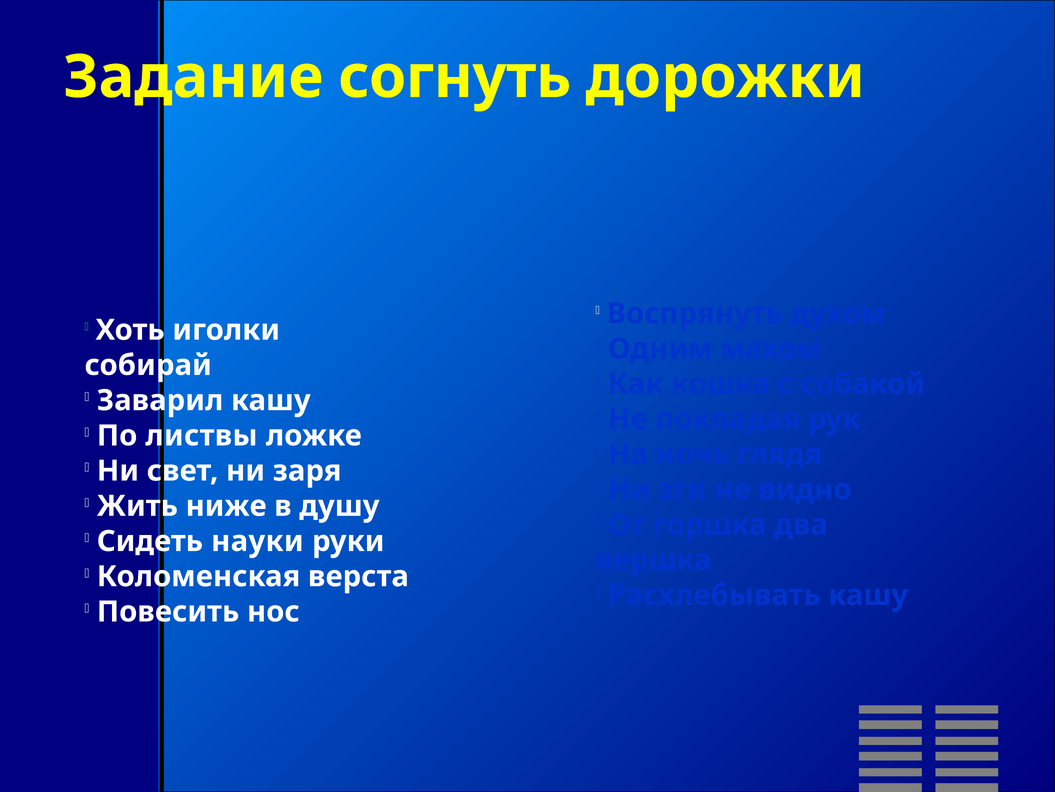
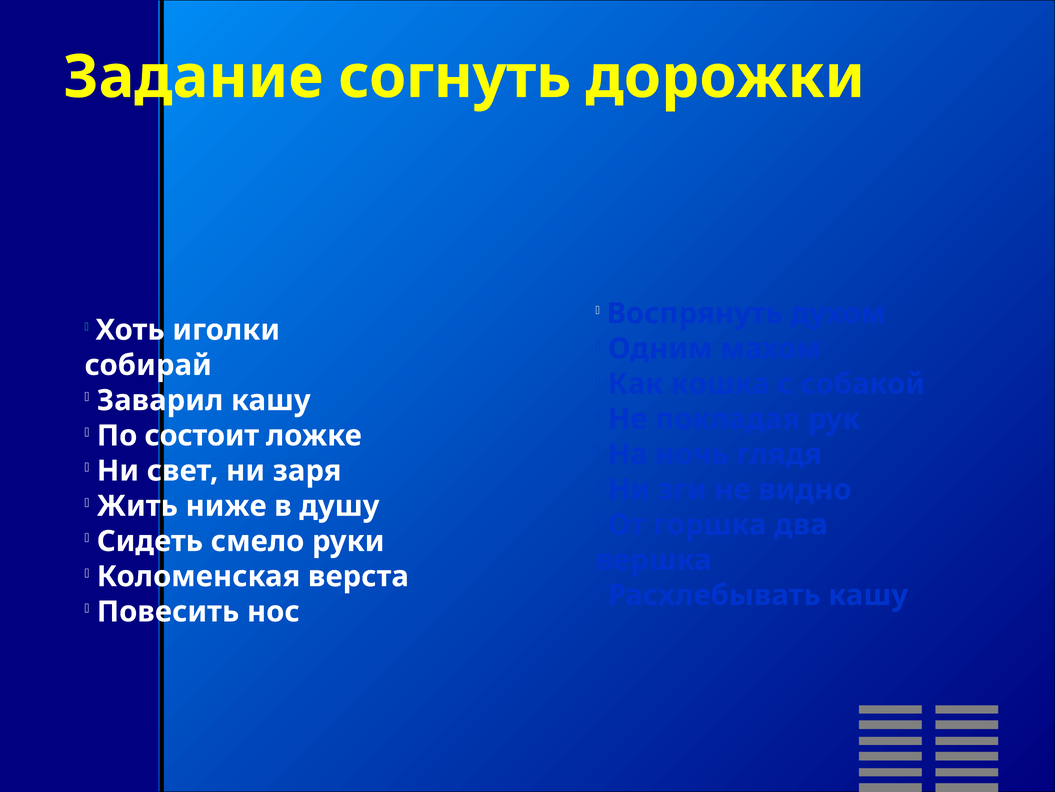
листвы: листвы -> состоит (202, 435)
науки: науки -> смело (258, 541)
